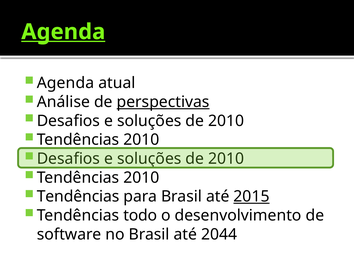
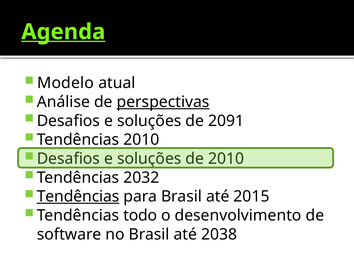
Agenda: Agenda -> Modelo (65, 83)
2010: 2010 -> 2091 (226, 121)
2010: 2010 -> 2032 (141, 177)
Tendências underline: none -> present (78, 196)
2015 underline: present -> none (251, 196)
2044: 2044 -> 2038 (219, 234)
